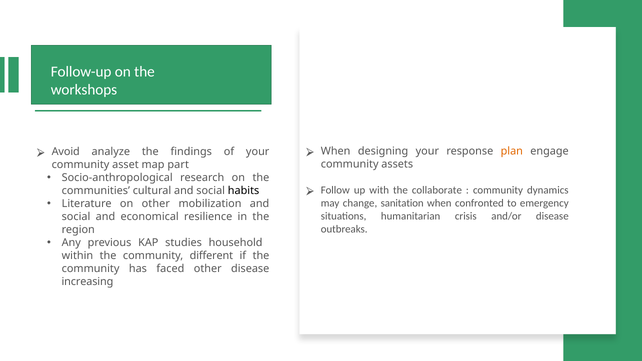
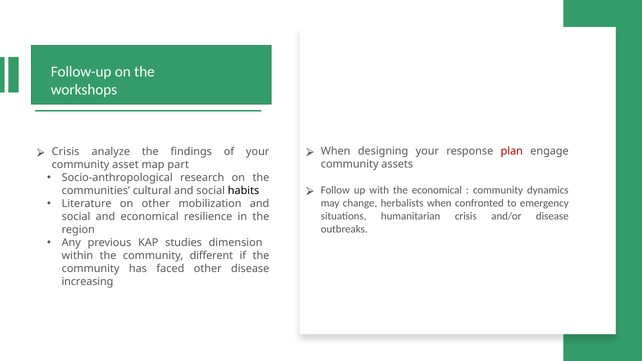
plan colour: orange -> red (512, 151)
Avoid: Avoid -> Crisis (66, 152)
the collaborate: collaborate -> economical (437, 190)
sanitation: sanitation -> herbalists (402, 203)
household: household -> dimension (236, 243)
